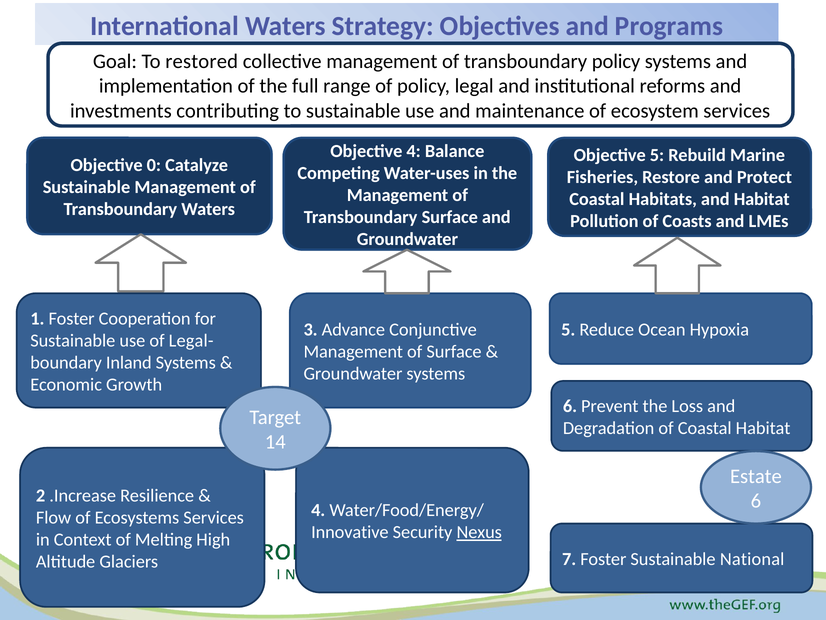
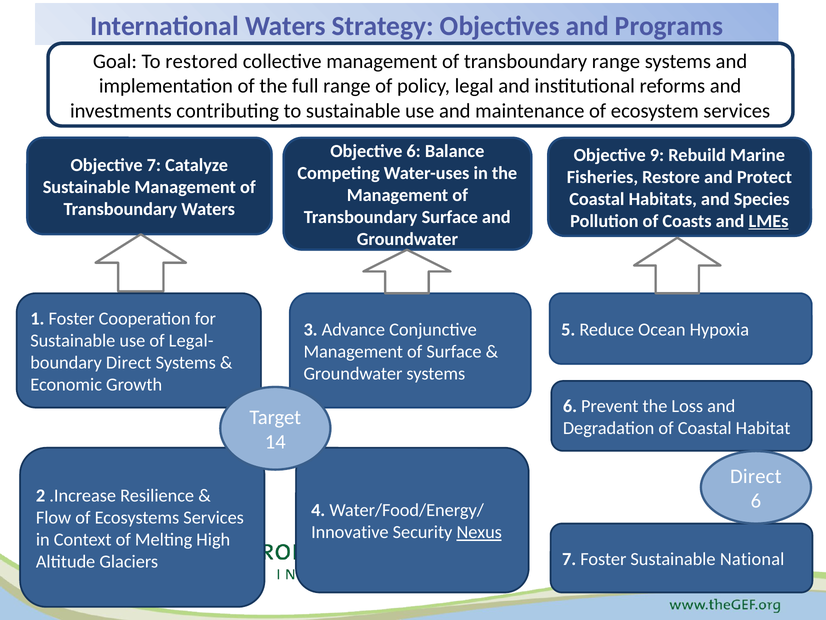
transboundary policy: policy -> range (616, 61)
Objective 4: 4 -> 6 (414, 151)
Objective 5: 5 -> 9 (657, 155)
Objective 0: 0 -> 7 (154, 165)
and Habitat: Habitat -> Species (762, 199)
LMEs underline: none -> present (769, 221)
boundary Inland: Inland -> Direct (129, 362)
Estate: Estate -> Direct (756, 476)
